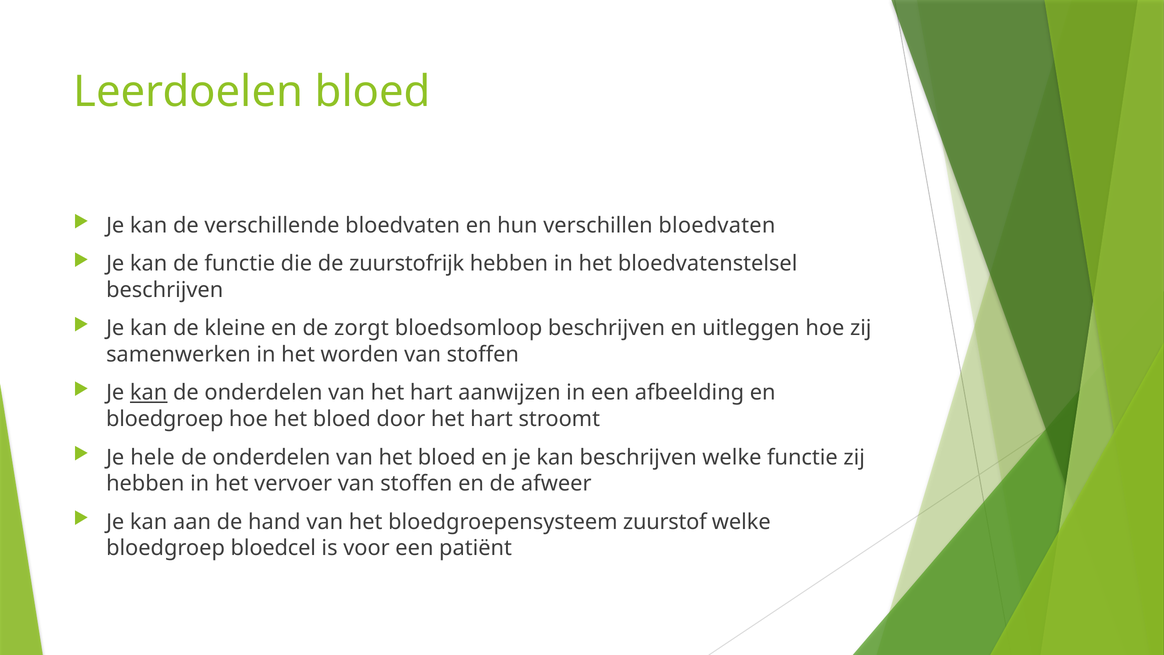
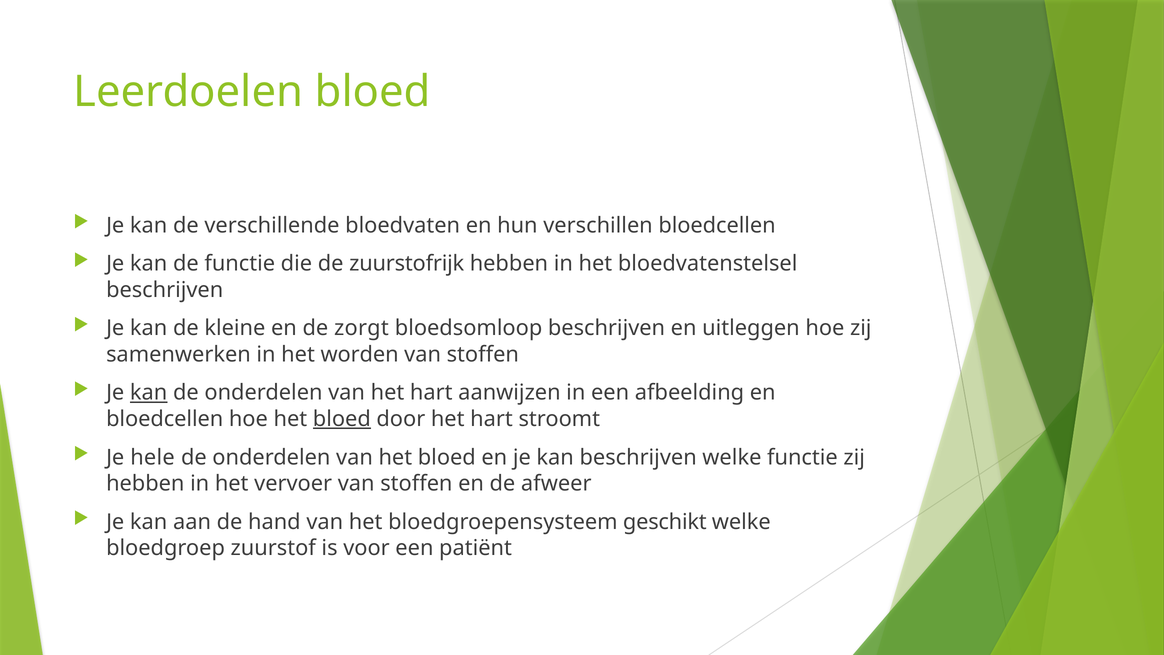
verschillen bloedvaten: bloedvaten -> bloedcellen (717, 225)
bloedgroep: bloedgroep -> bloedcellen (165, 419)
bloed underline: none -> present (342, 419)
zuurstof: zuurstof -> geschikt (665, 522)
bloedcel: bloedcel -> zuurstof (273, 548)
